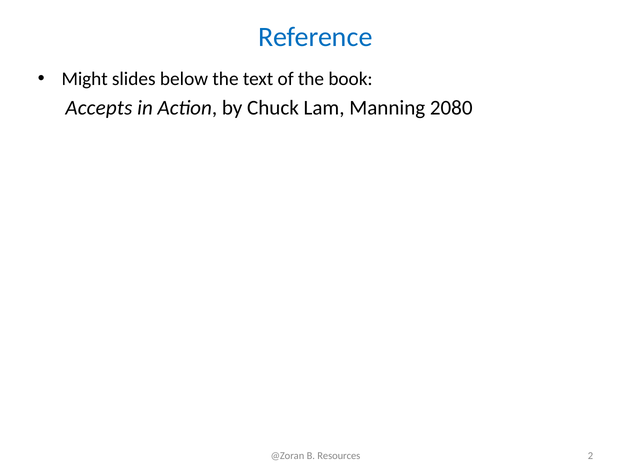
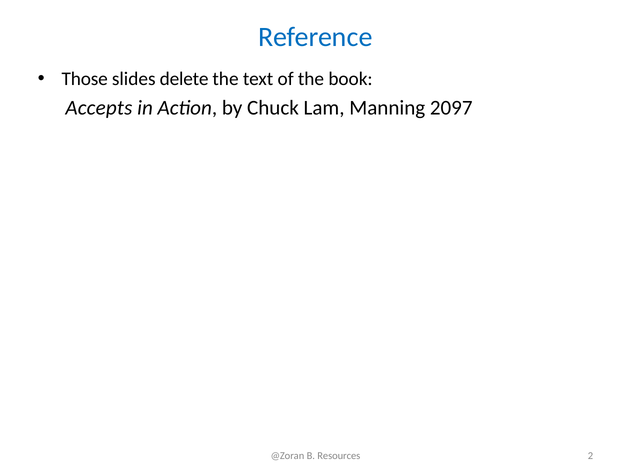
Might: Might -> Those (85, 79)
below: below -> delete (184, 79)
2080: 2080 -> 2097 (451, 108)
